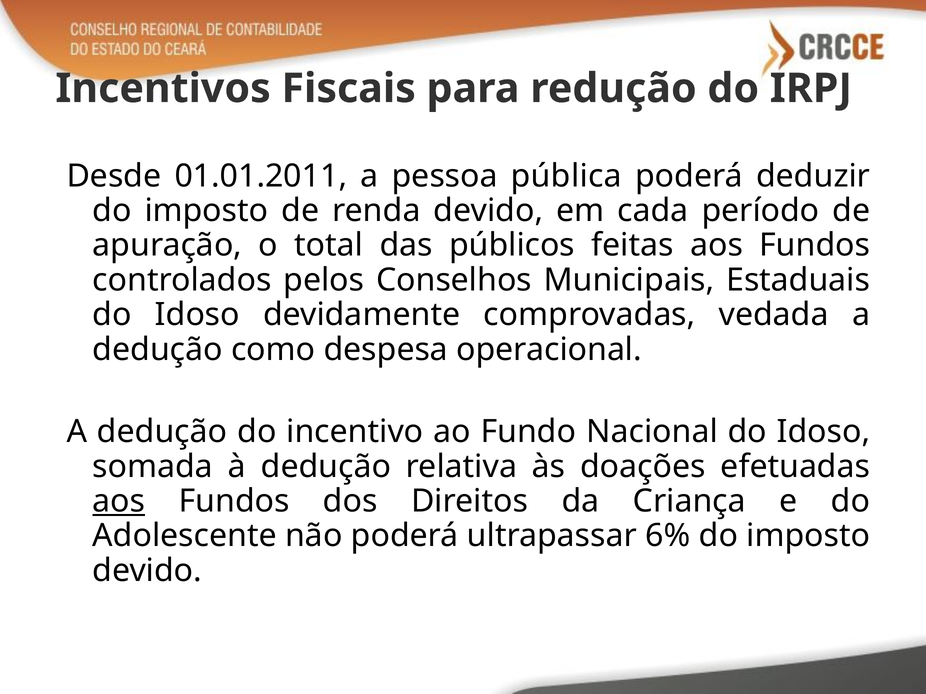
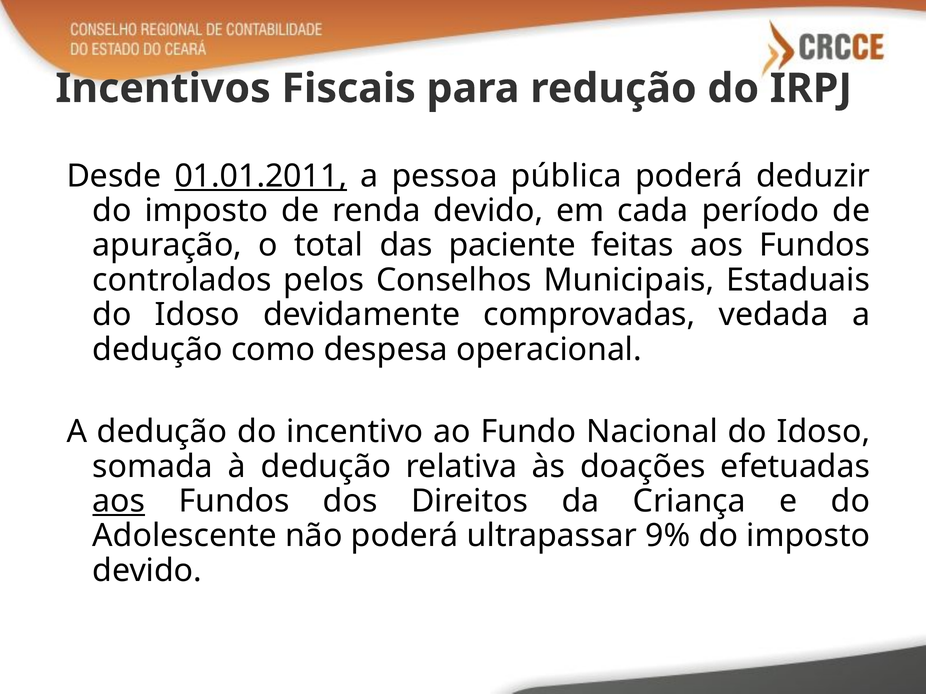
01.01.2011 underline: none -> present (261, 176)
públicos: públicos -> paciente (512, 246)
6%: 6% -> 9% (668, 536)
